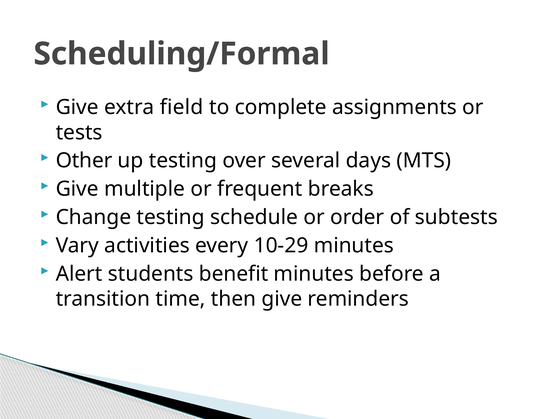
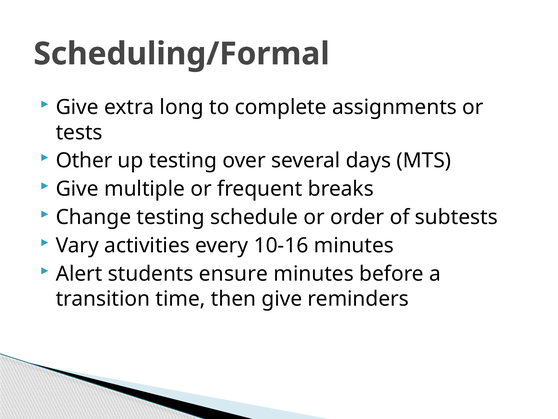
field: field -> long (182, 107)
10-29: 10-29 -> 10-16 (281, 245)
benefit: benefit -> ensure (234, 273)
